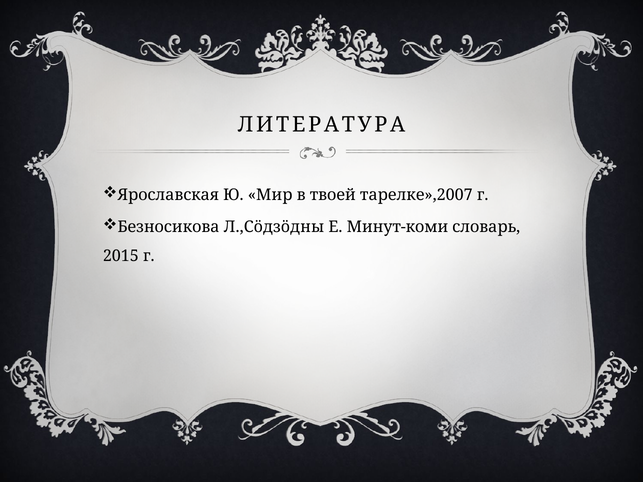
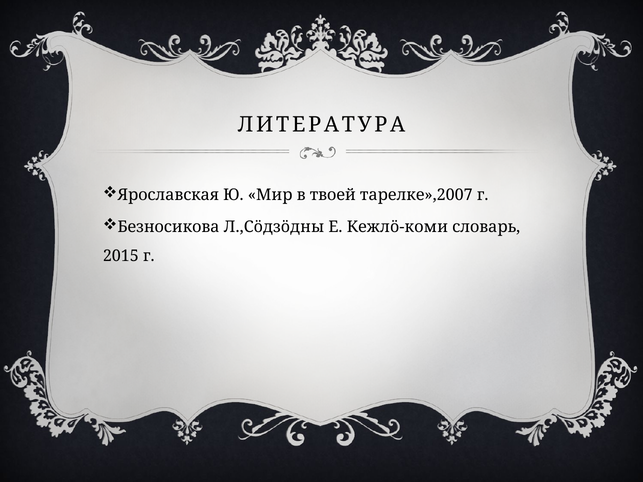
Минут-коми: Минут-коми -> Кежлö-коми (397, 227)
